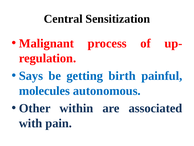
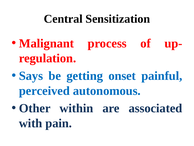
birth: birth -> onset (122, 76)
molecules: molecules -> perceived (44, 90)
